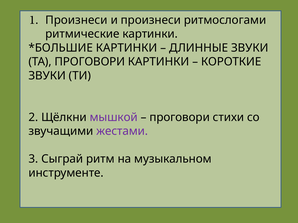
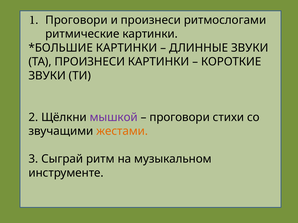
Произнеси: Произнеси -> Проговори (76, 20)
ТА ПРОГОВОРИ: ПРОГОВОРИ -> ПРОИЗНЕСИ (90, 62)
жестами colour: purple -> orange (122, 131)
